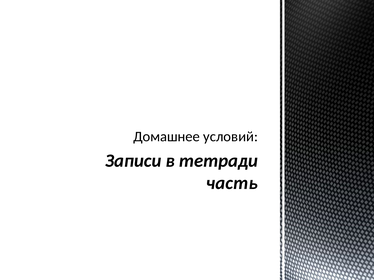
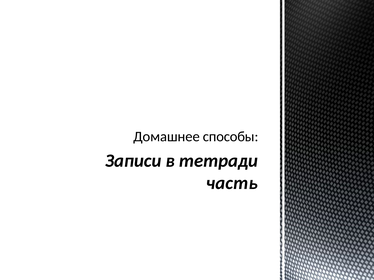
условий: условий -> способы (231, 137)
